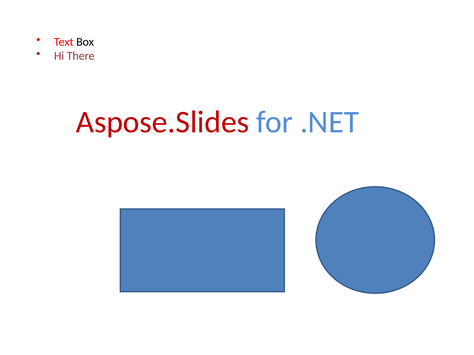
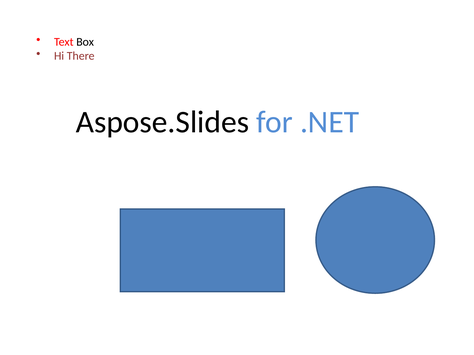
Aspose.Slides colour: red -> black (162, 122)
